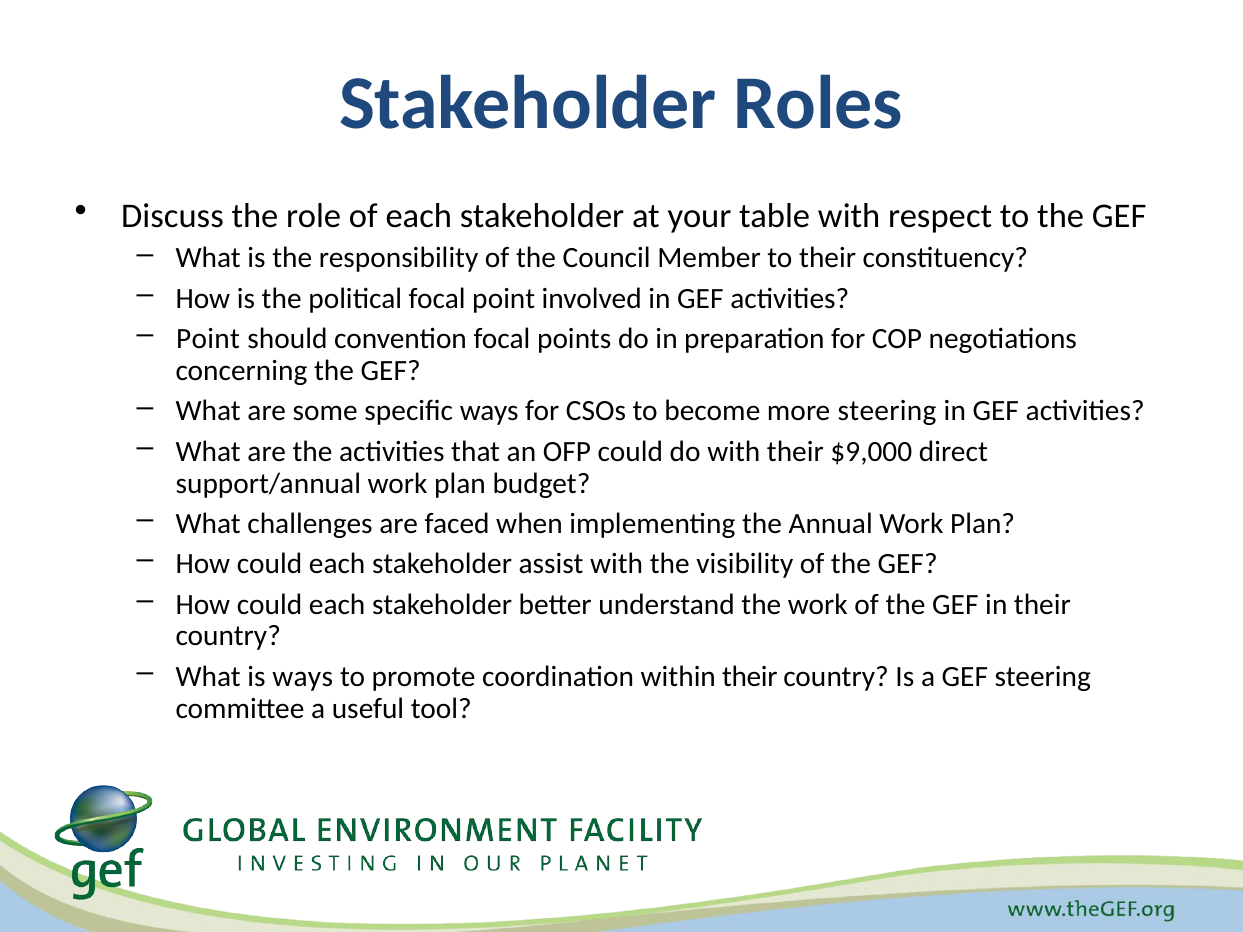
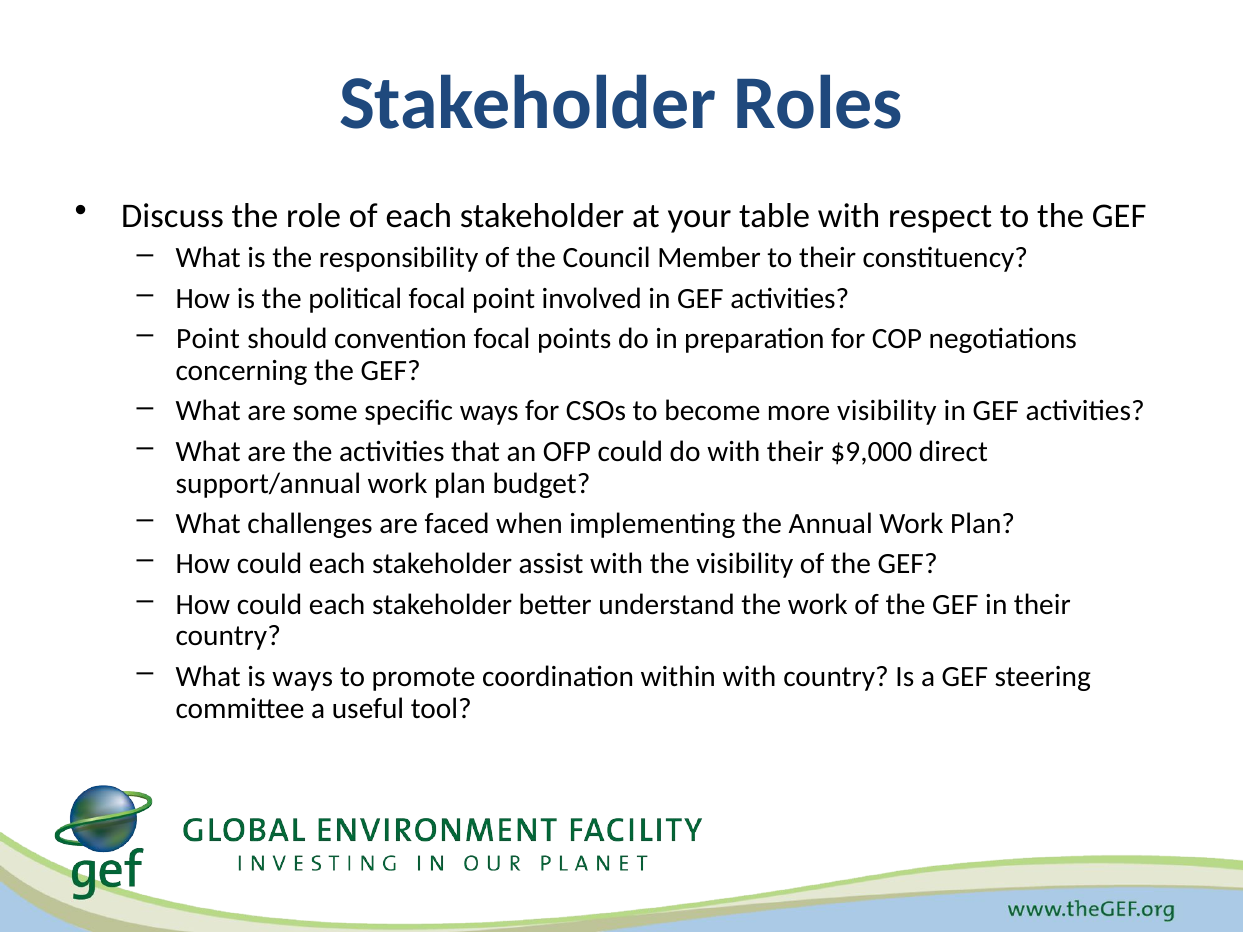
more steering: steering -> visibility (887, 411)
within their: their -> with (750, 677)
